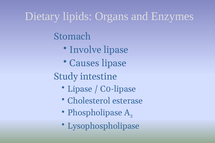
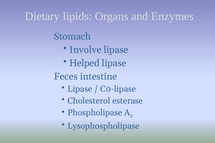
Causes: Causes -> Helped (84, 63)
Study: Study -> Feces (66, 77)
